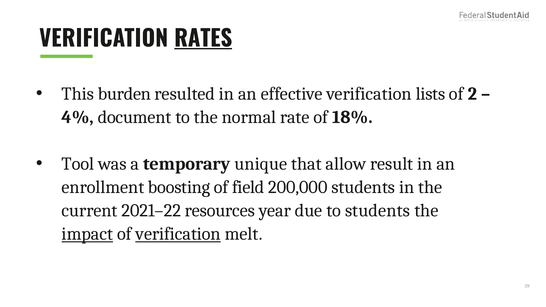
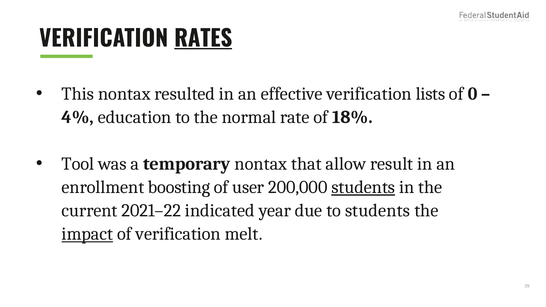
This burden: burden -> nontax (124, 94)
2: 2 -> 0 (473, 94)
document: document -> education (135, 117)
temporary unique: unique -> nontax (261, 164)
field: field -> user (248, 187)
students underline: none -> present (363, 187)
resources: resources -> indicated (220, 211)
verification underline: present -> none (178, 234)
